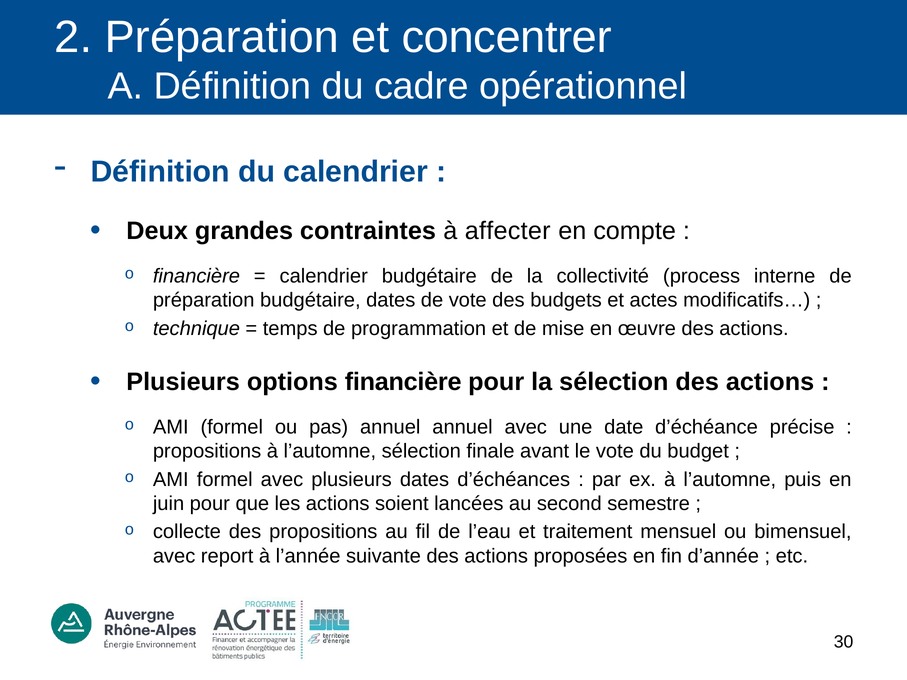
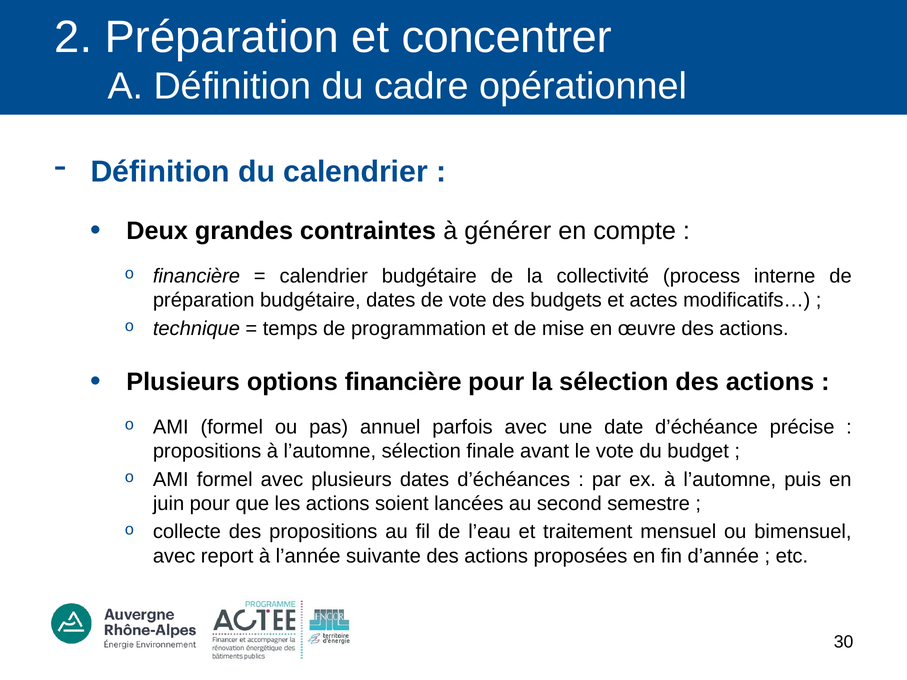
affecter: affecter -> générer (508, 231)
annuel annuel: annuel -> parfois (463, 427)
